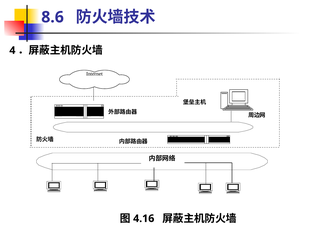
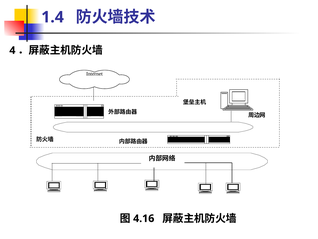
8.6: 8.6 -> 1.4 (53, 17)
